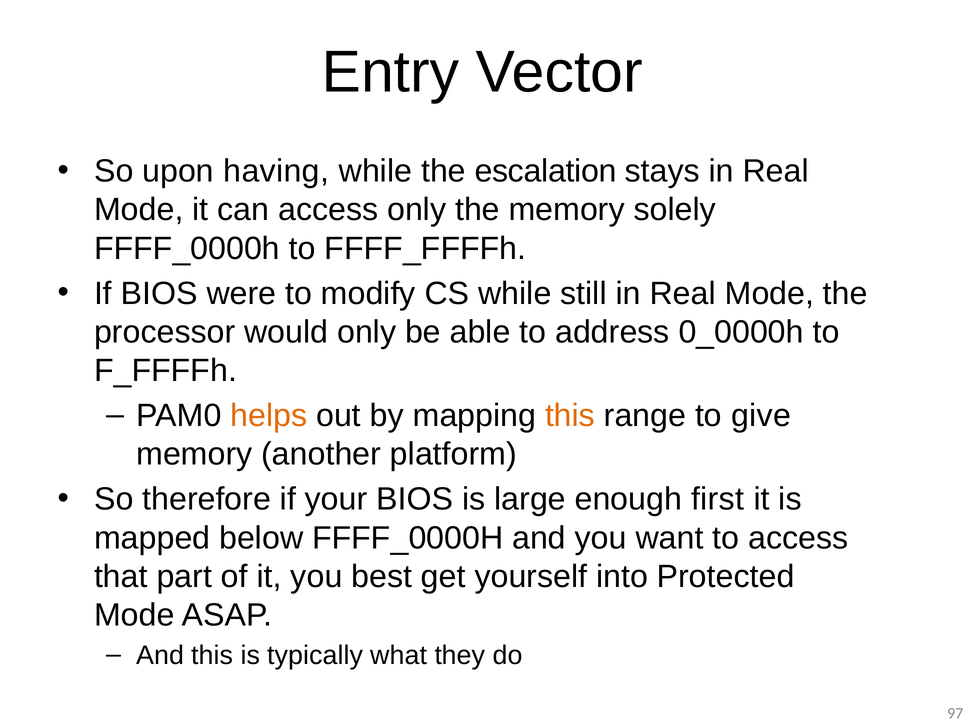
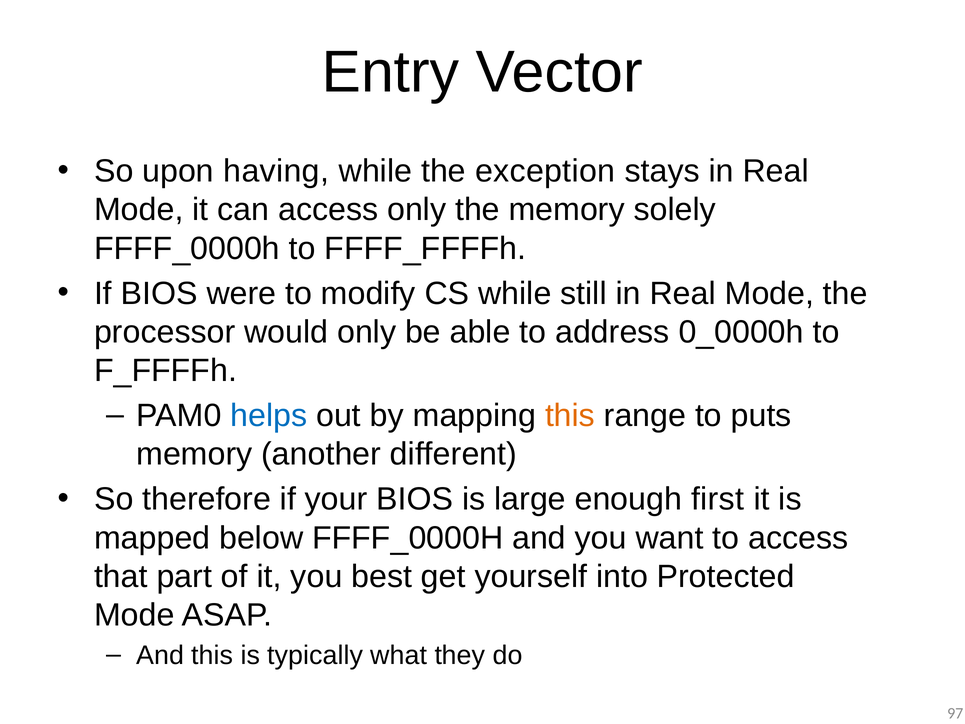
escalation: escalation -> exception (545, 171)
helps colour: orange -> blue (269, 416)
give: give -> puts (761, 416)
platform: platform -> different (453, 454)
